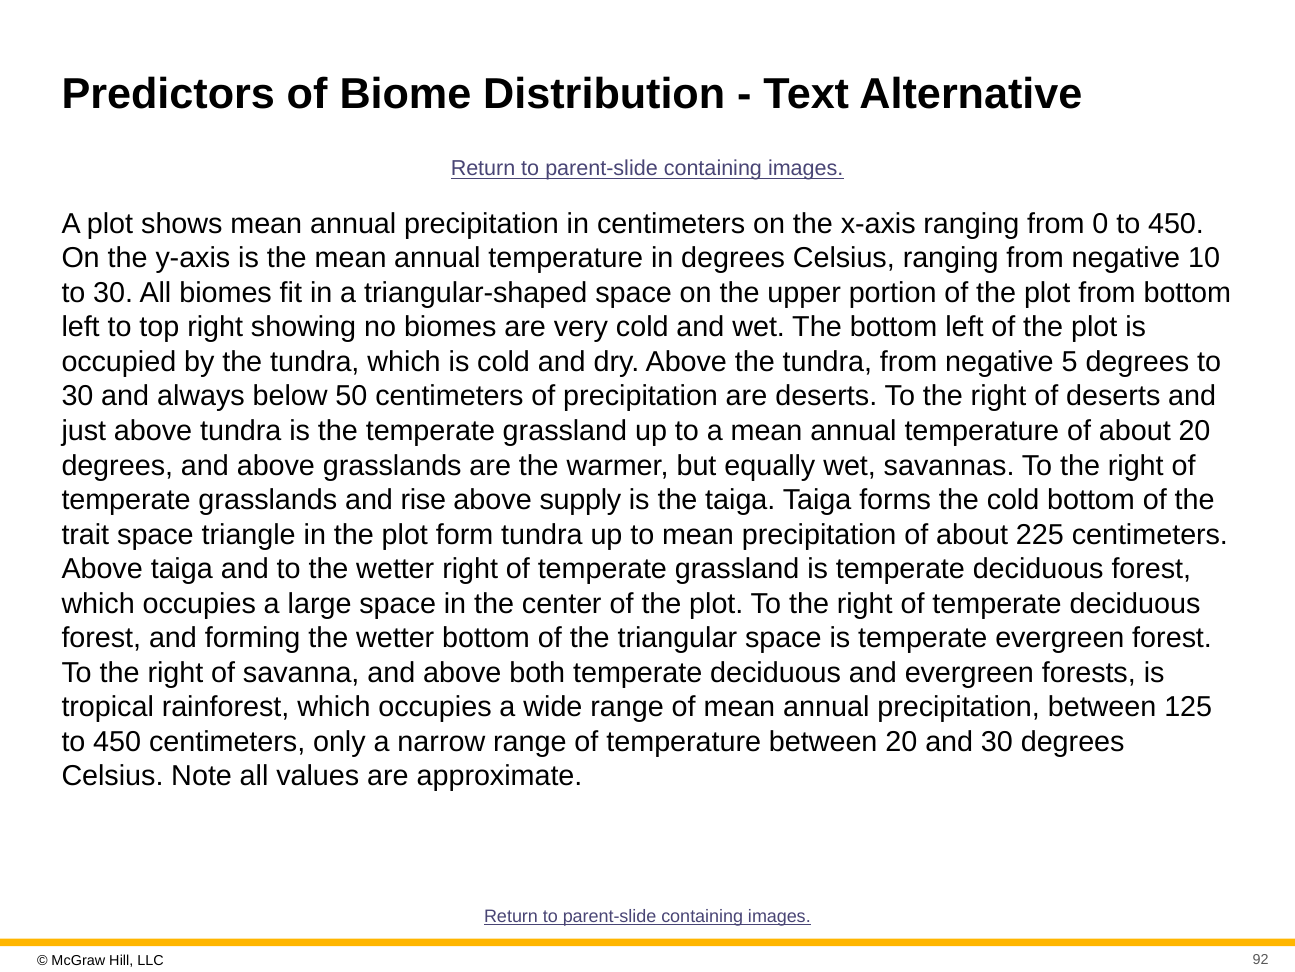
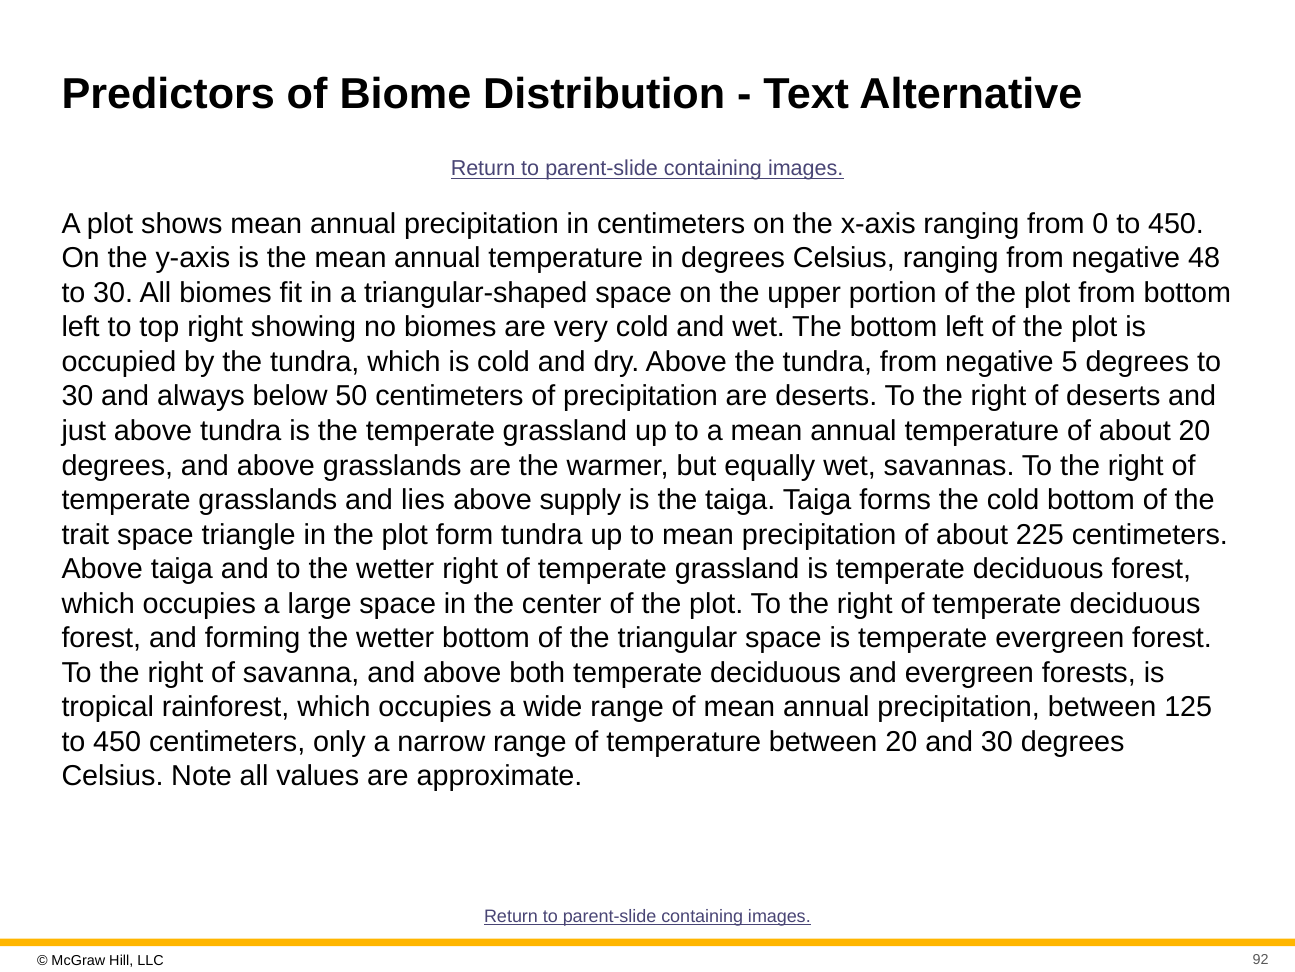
10: 10 -> 48 (1204, 258)
rise: rise -> lies (423, 500)
